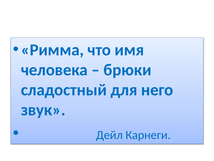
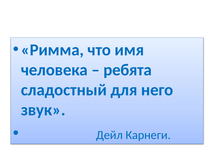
брюки: брюки -> ребята (128, 70)
